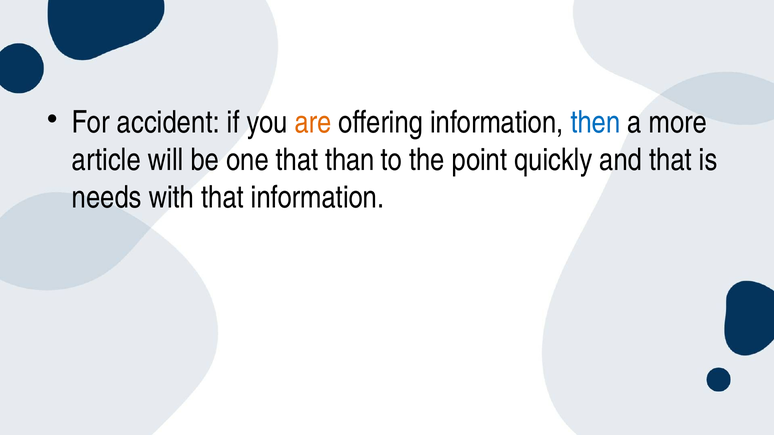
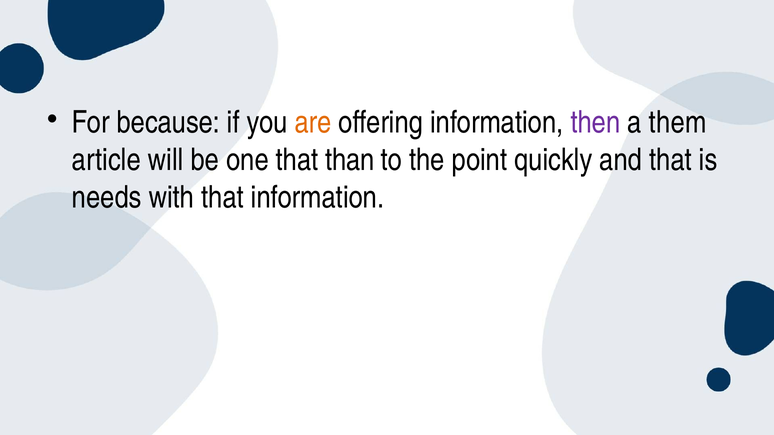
accident: accident -> because (168, 123)
then colour: blue -> purple (595, 123)
more: more -> them (678, 123)
